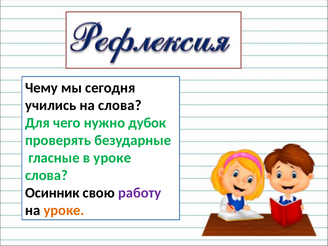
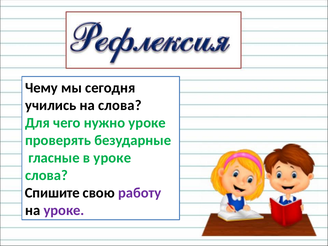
нужно дубок: дубок -> уроке (147, 123)
Осинник: Осинник -> Спишите (52, 193)
уроке colour: orange -> purple (64, 210)
